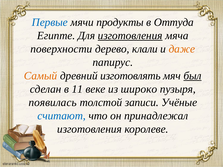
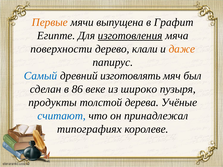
Первые colour: blue -> orange (50, 22)
продукты: продукты -> выпущена (120, 22)
Оттуда: Оттуда -> Графит (174, 22)
Самый colour: orange -> blue (41, 76)
был underline: present -> none (193, 76)
11: 11 -> 86 (77, 89)
появилась: появилась -> продукты (53, 103)
записи: записи -> дерева (142, 103)
изготовления: изготовления -> типографиях (89, 129)
